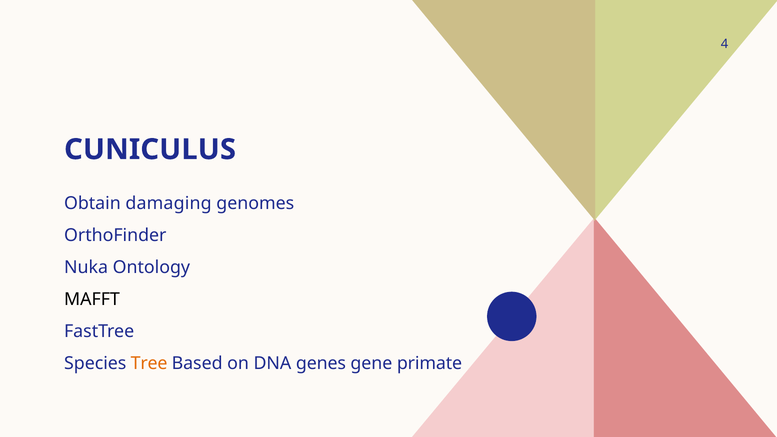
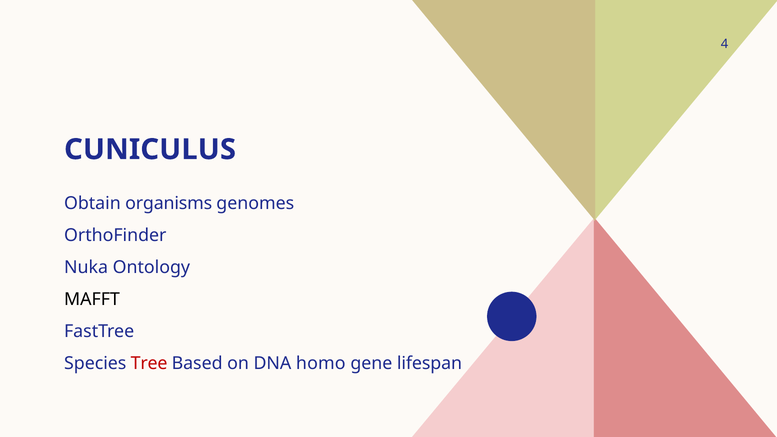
damaging: damaging -> organisms (169, 203)
Tree colour: orange -> red (149, 363)
genes: genes -> homo (321, 363)
primate: primate -> lifespan (429, 363)
